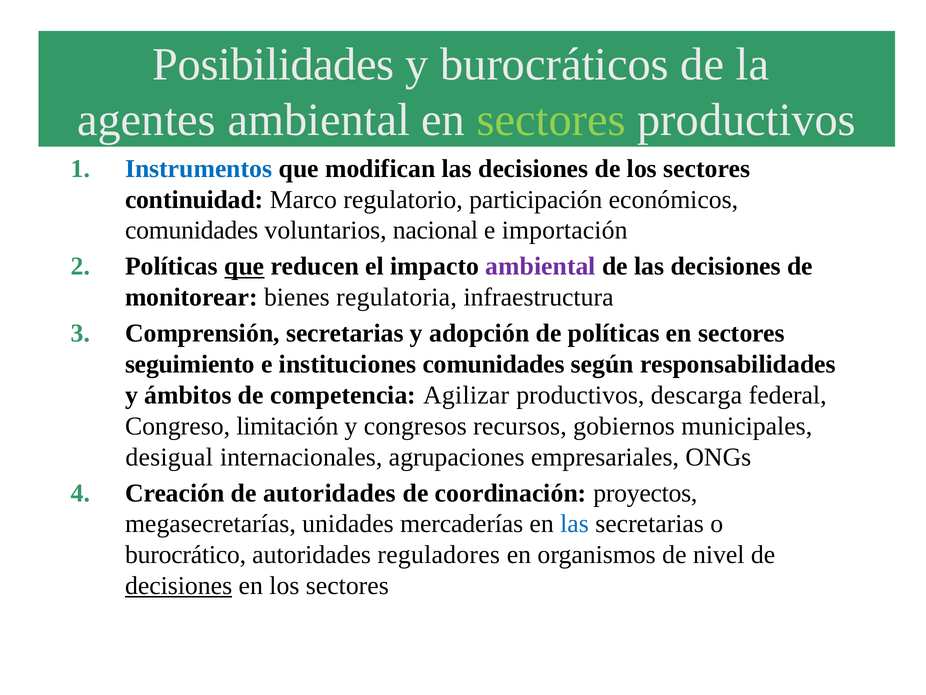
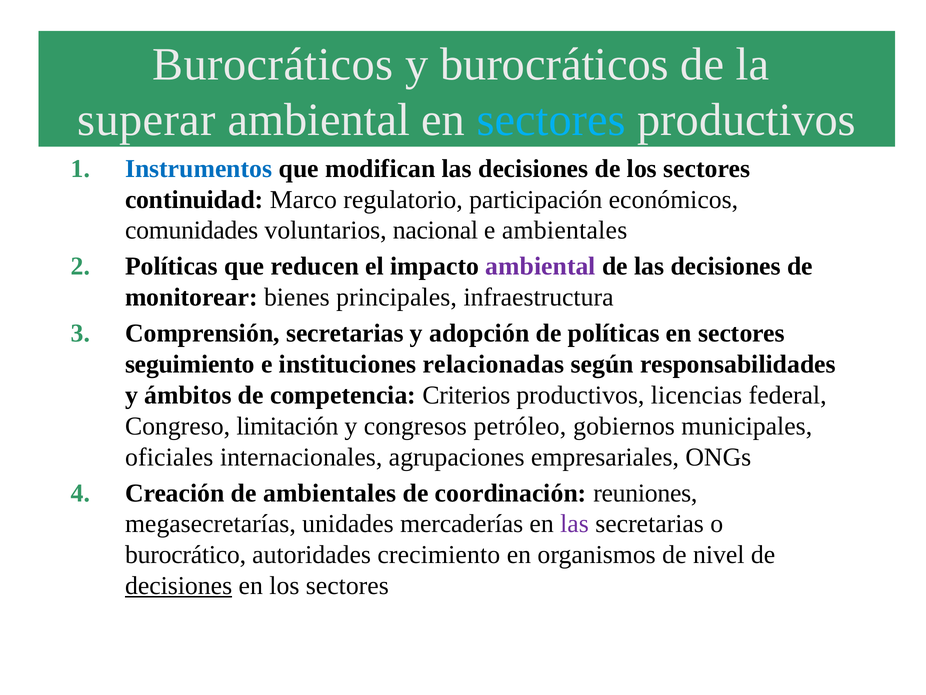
Posibilidades: Posibilidades -> Burocráticos (273, 64)
agentes: agentes -> superar (146, 120)
sectores colour: light green -> light blue (551, 120)
e importación: importación -> ambientales (565, 230)
que underline: present -> none (244, 266)
regulatoria: regulatoria -> principales (397, 297)
instituciones comunidades: comunidades -> relacionadas (493, 364)
Agilizar: Agilizar -> Criterios (466, 395)
descarga: descarga -> licencias (696, 395)
recursos: recursos -> petróleo (520, 426)
desigual: desigual -> oficiales (169, 457)
de autoridades: autoridades -> ambientales (330, 493)
proyectos: proyectos -> reuniones (645, 493)
las colour: blue -> purple (575, 524)
reguladores: reguladores -> crecimiento (439, 554)
